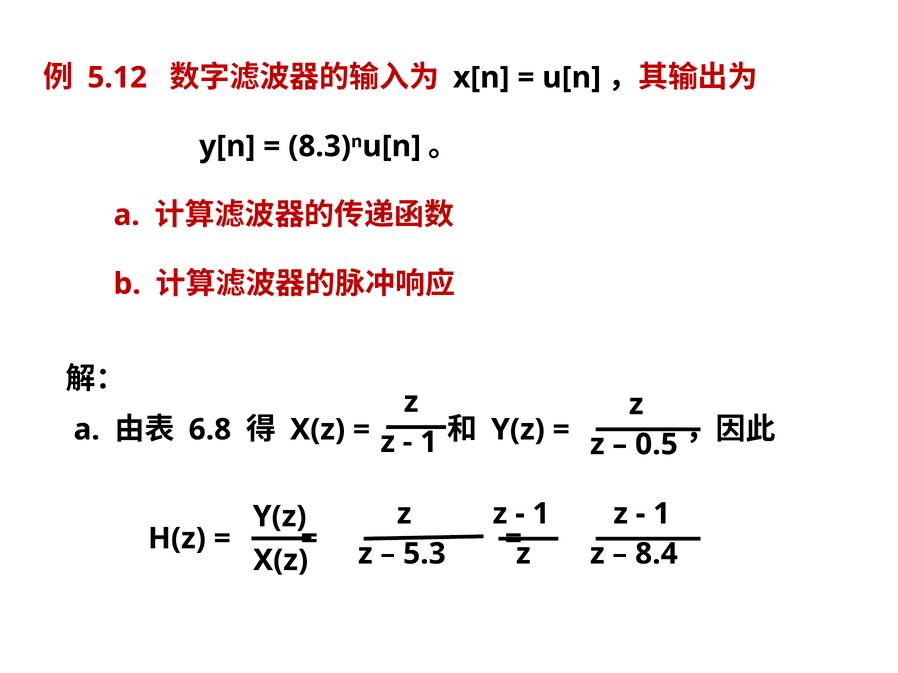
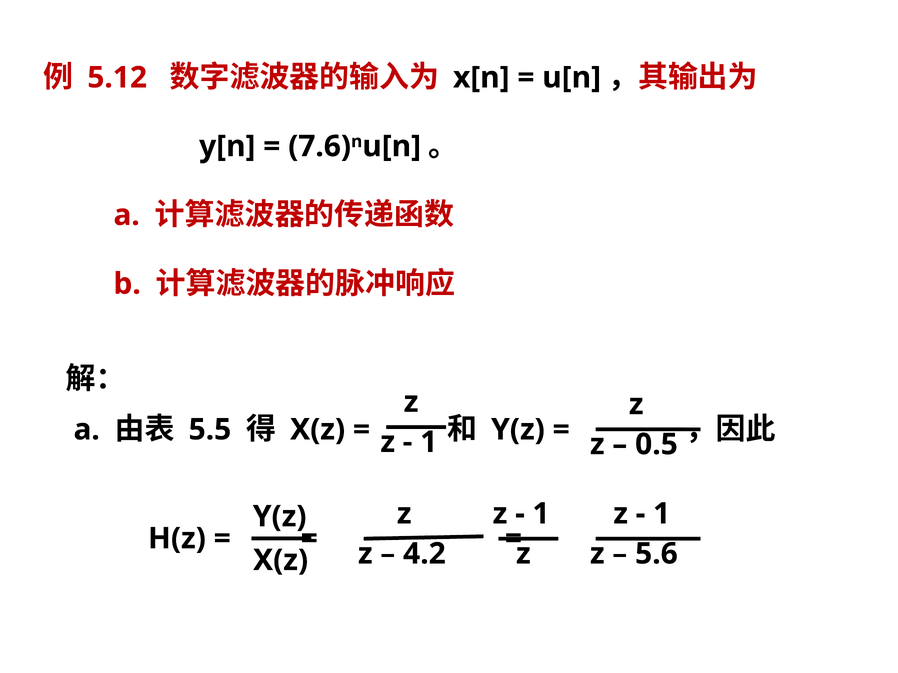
8.3: 8.3 -> 7.6 (320, 146)
6.8: 6.8 -> 5.5 (210, 430)
5.3: 5.3 -> 4.2 (424, 554)
8.4: 8.4 -> 5.6 (656, 554)
